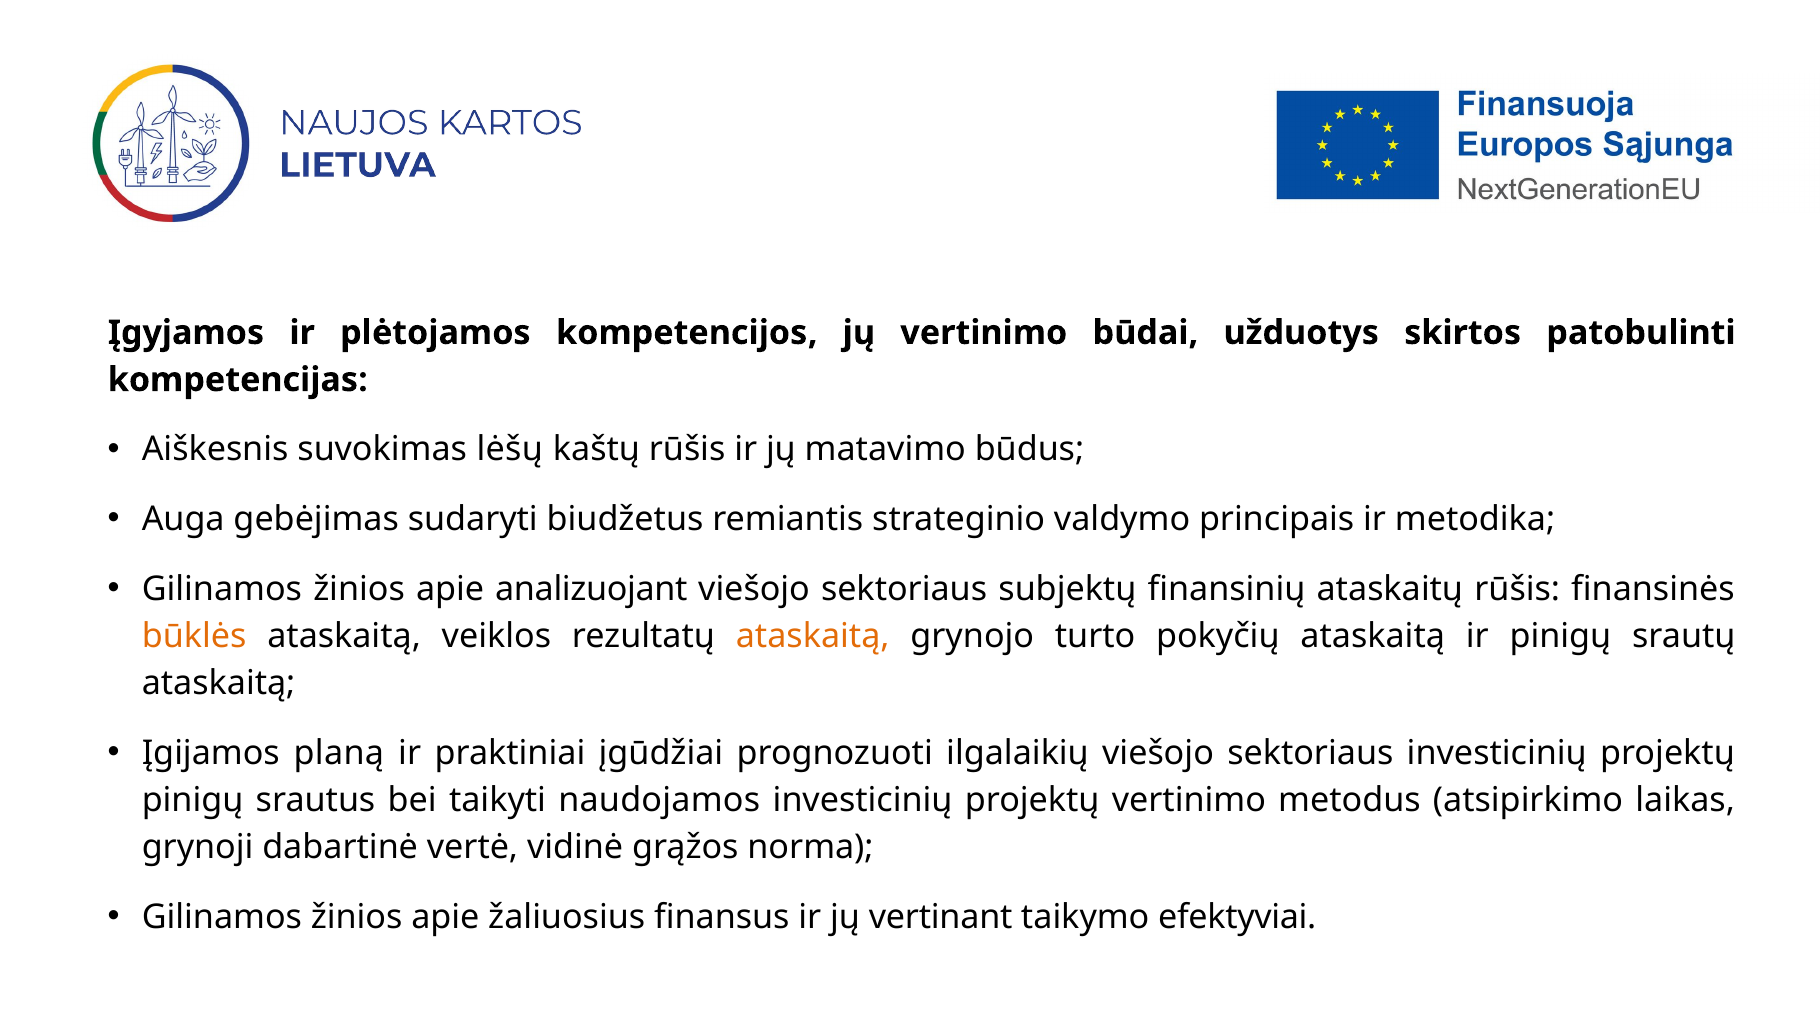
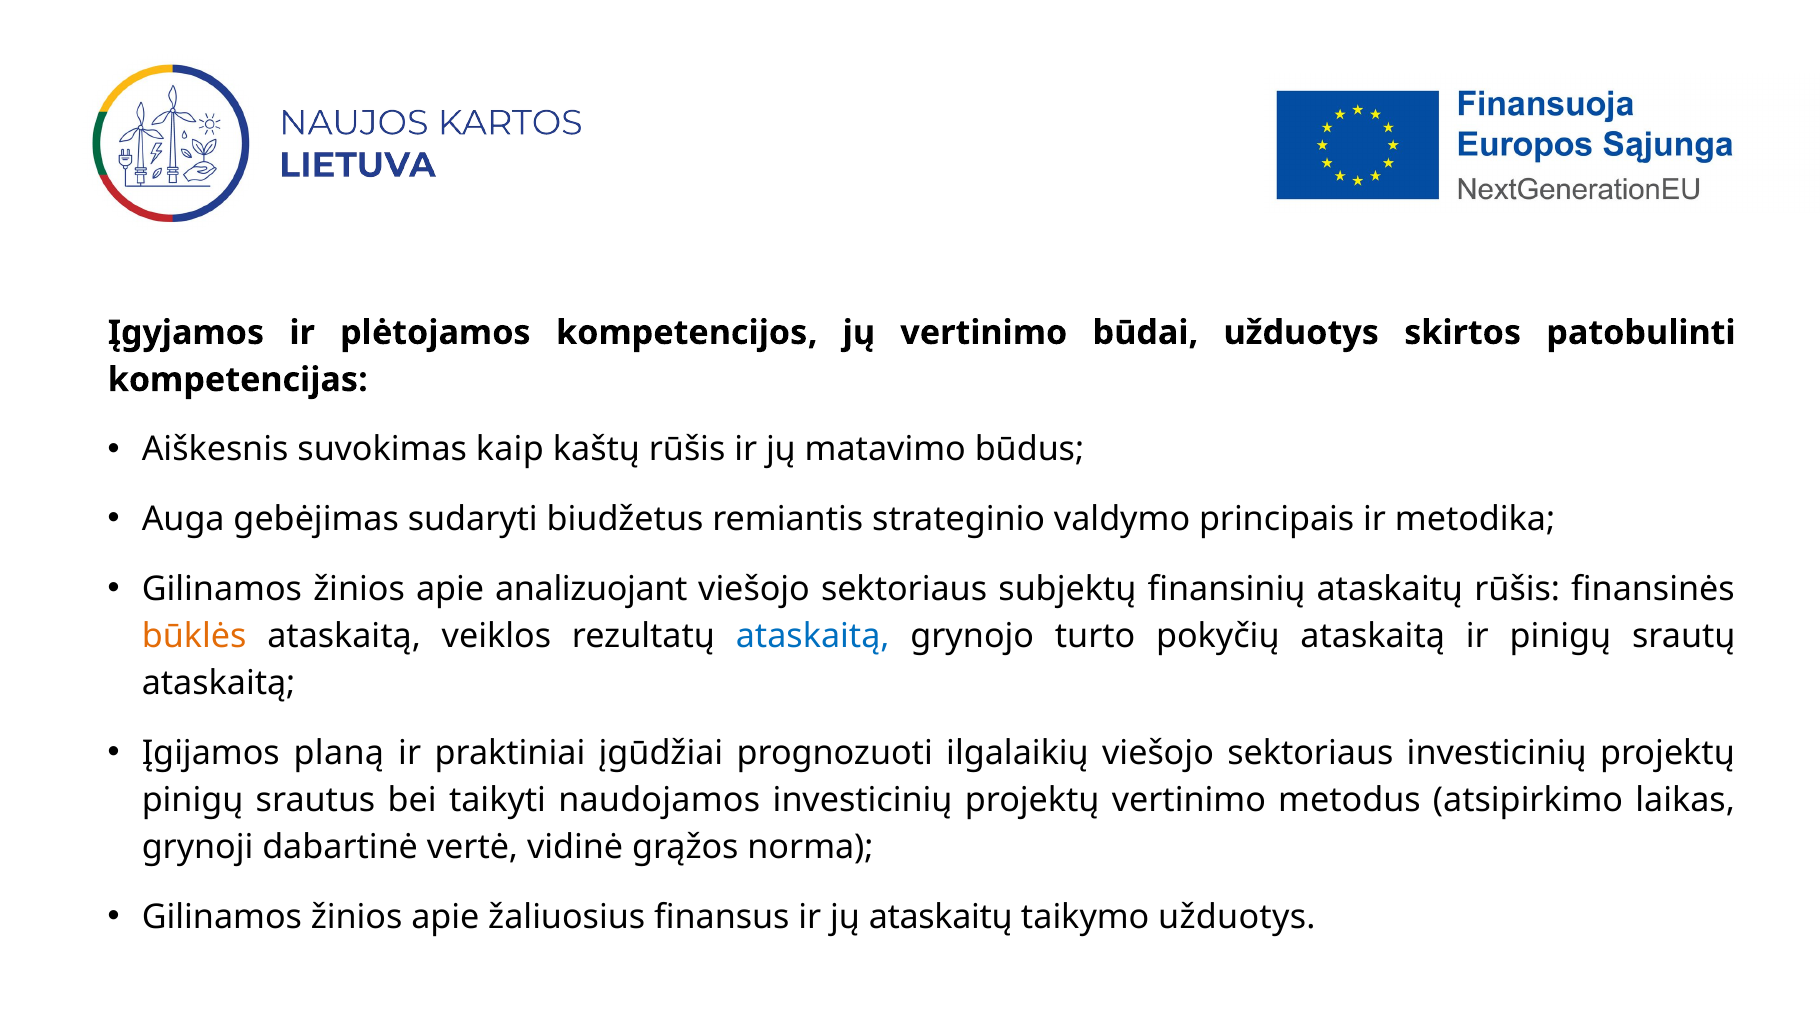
lėšų: lėšų -> kaip (510, 450)
ataskaitą colour: orange -> blue (813, 636)
jų vertinant: vertinant -> ataskaitų (941, 917)
taikymo efektyviai: efektyviai -> užduotys (1237, 917)
